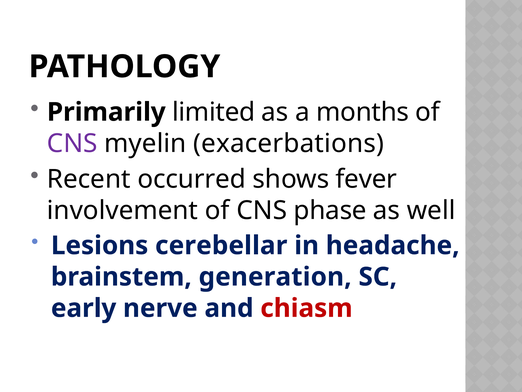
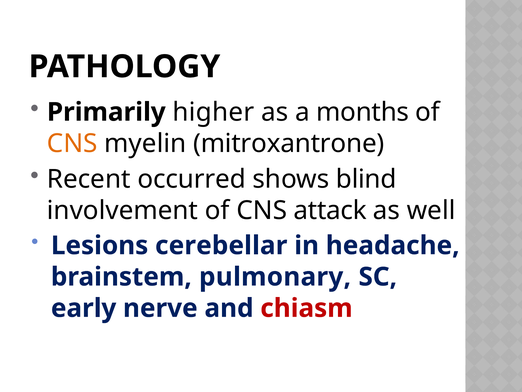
limited: limited -> higher (213, 112)
CNS colour: purple -> orange (72, 143)
exacerbations: exacerbations -> mitroxantrone (289, 143)
fever: fever -> blind (366, 179)
phase: phase -> attack (330, 210)
generation: generation -> pulmonary (275, 277)
